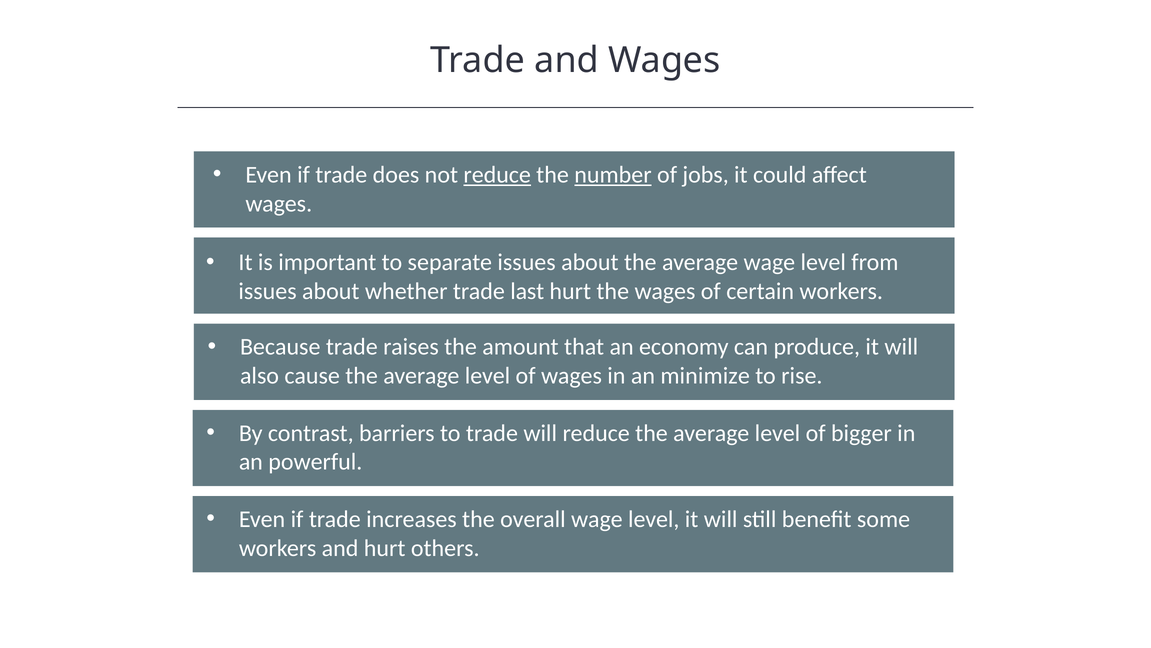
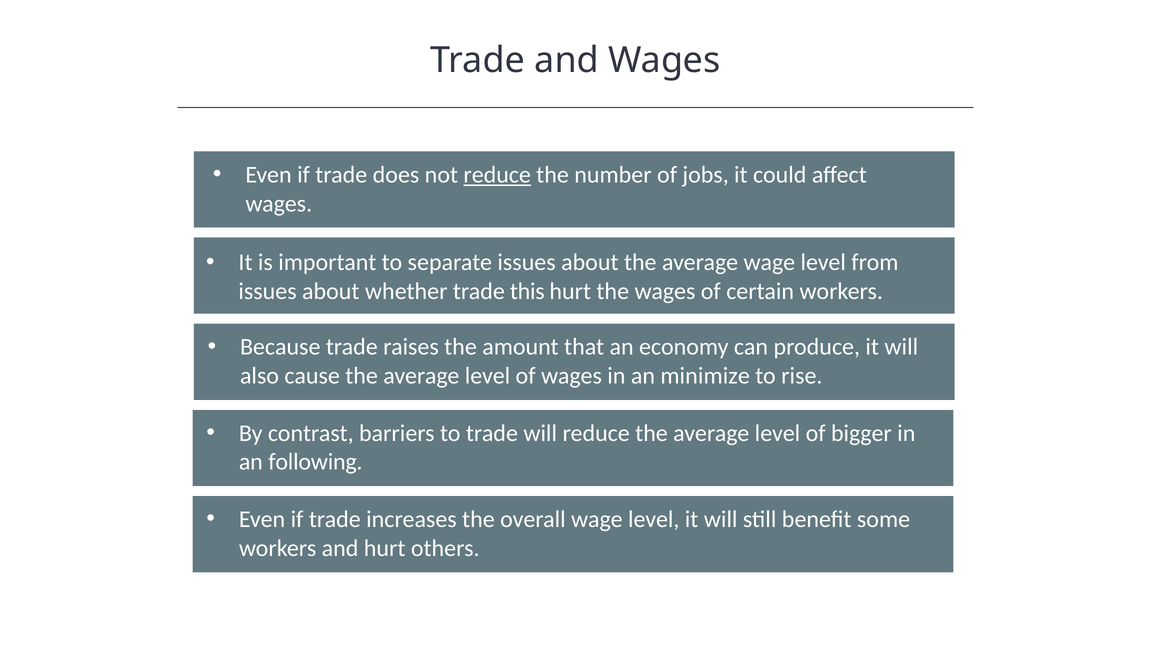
number underline: present -> none (613, 175)
last: last -> this (527, 291)
powerful: powerful -> following (315, 462)
